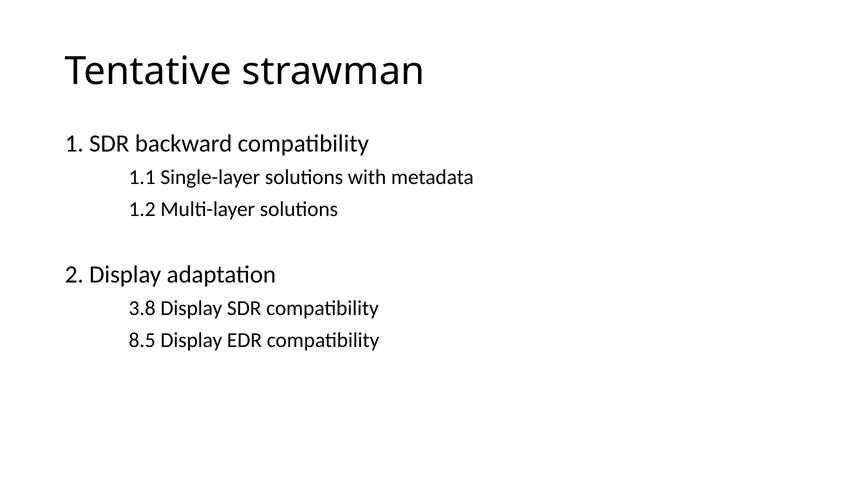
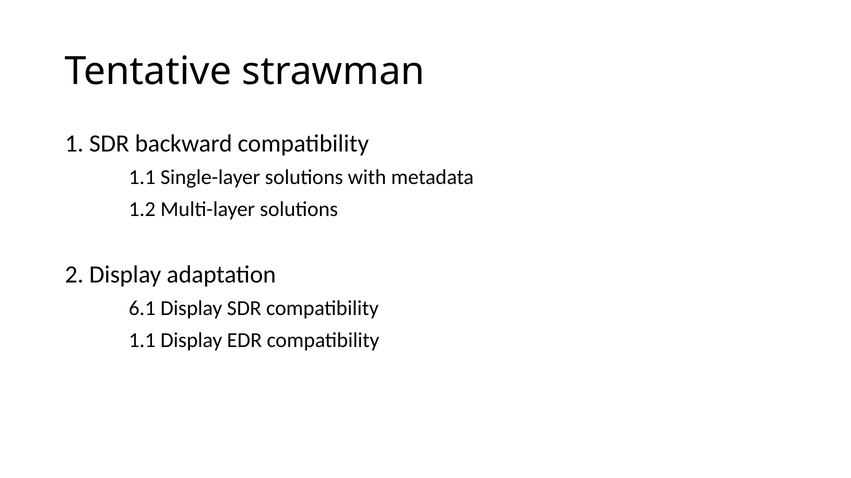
3.8: 3.8 -> 6.1 (142, 309)
8.5: 8.5 -> 1.1 (142, 341)
